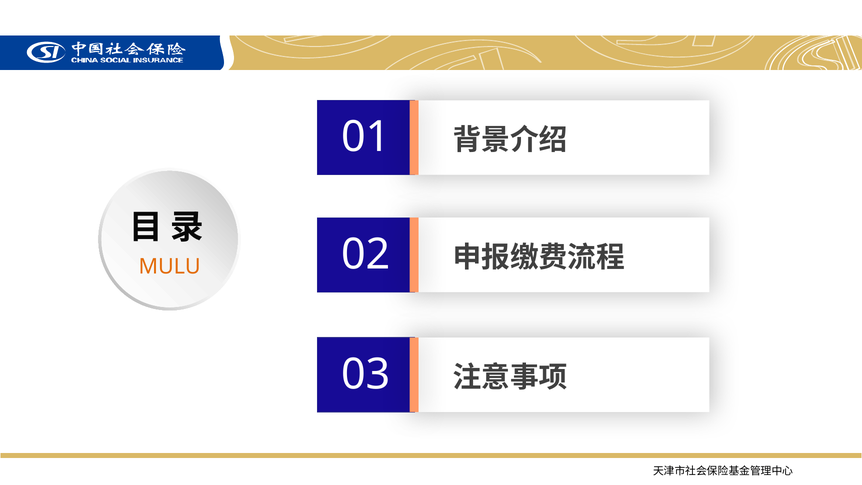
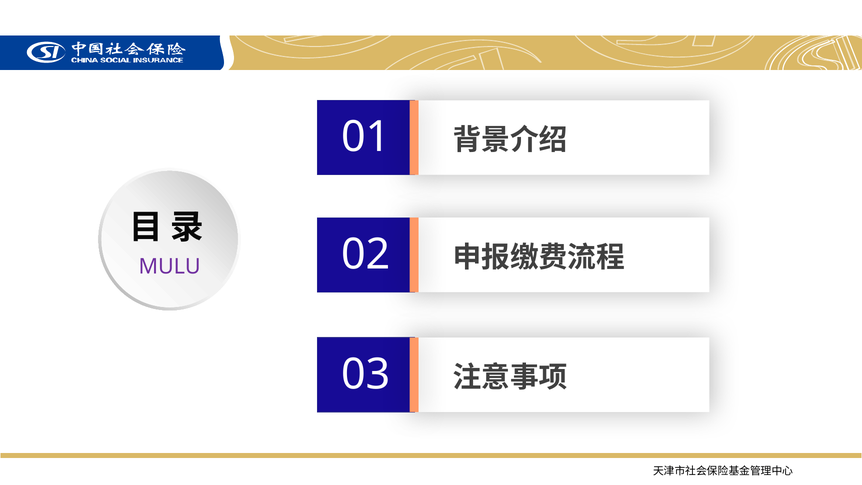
MULU colour: orange -> purple (170, 267)
